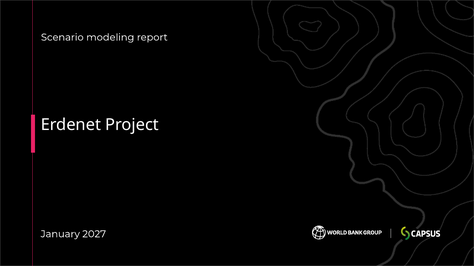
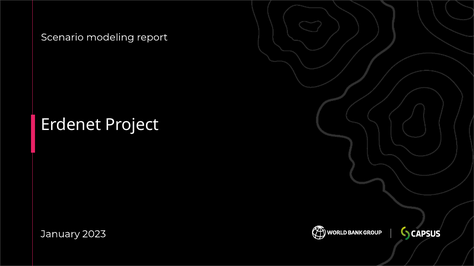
2027: 2027 -> 2023 (94, 235)
